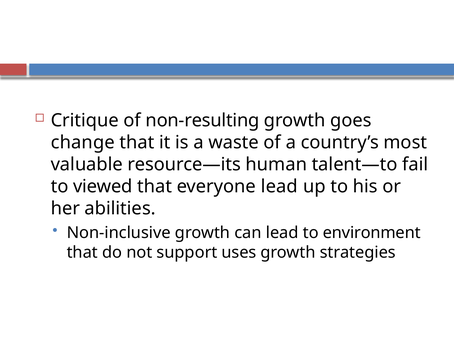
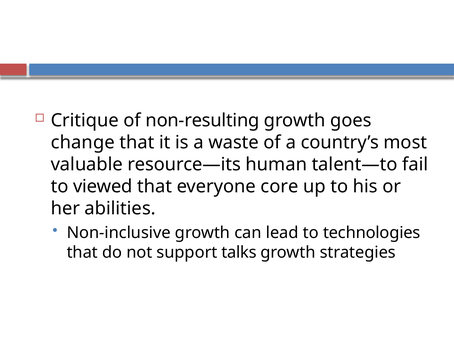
everyone lead: lead -> core (279, 186)
environment: environment -> technologies (372, 232)
uses: uses -> talks (239, 252)
